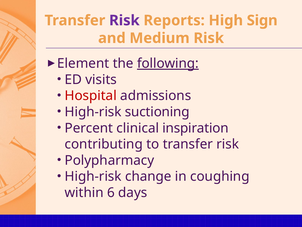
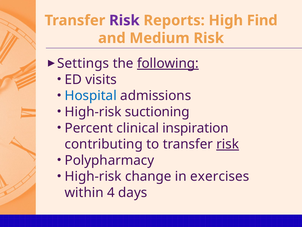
Sign: Sign -> Find (262, 20)
Element: Element -> Settings (83, 63)
Hospital colour: red -> blue (91, 96)
risk underline: none -> present (228, 144)
coughing: coughing -> exercises (220, 176)
6: 6 -> 4 (111, 192)
